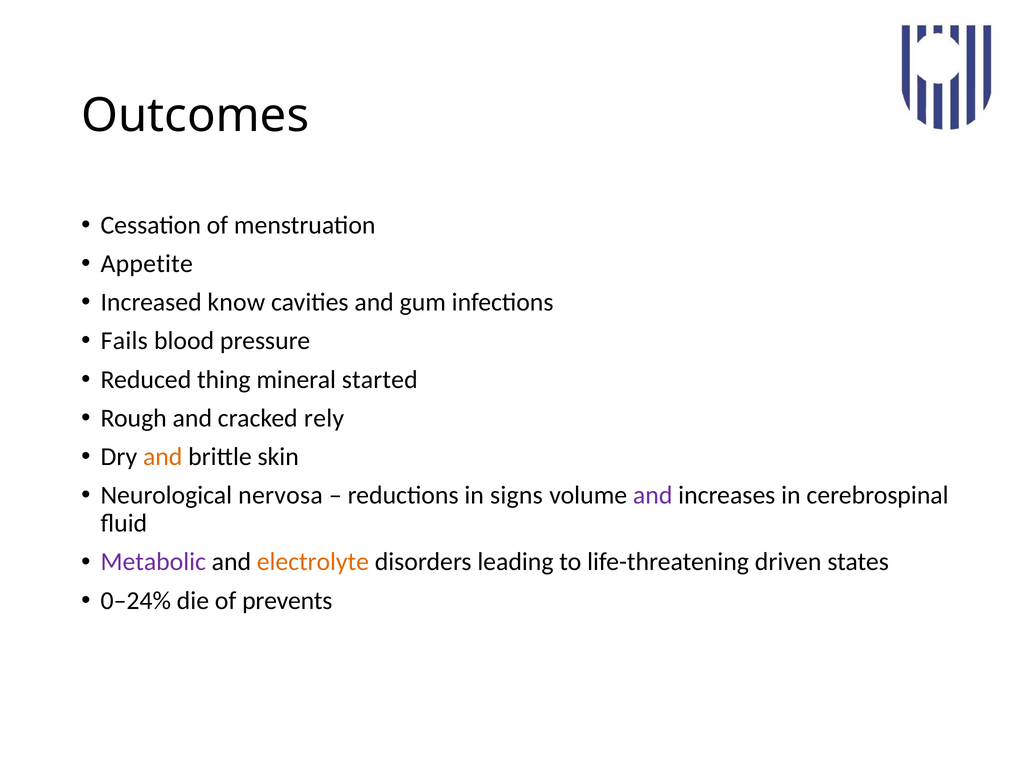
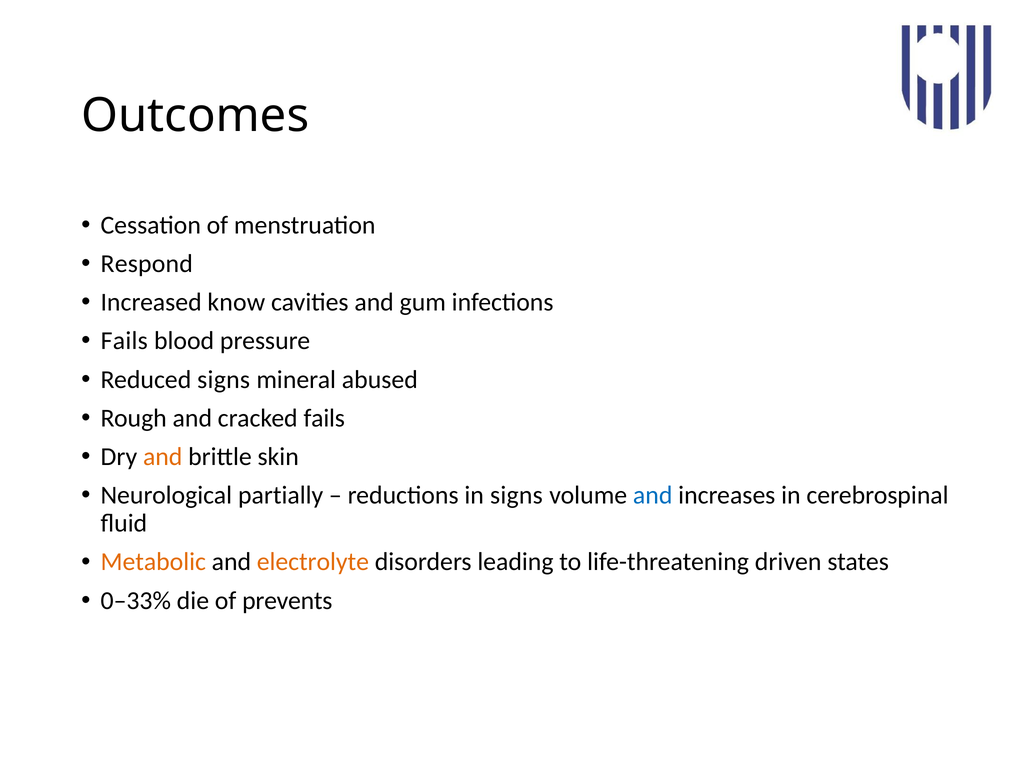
Appetite: Appetite -> Respond (147, 264)
Reduced thing: thing -> signs (224, 380)
started: started -> abused (380, 380)
cracked rely: rely -> fails (324, 418)
nervosa: nervosa -> partially (281, 495)
and colour: purple -> blue (653, 495)
Metabolic colour: purple -> orange (153, 562)
0–24%: 0–24% -> 0–33% (136, 601)
